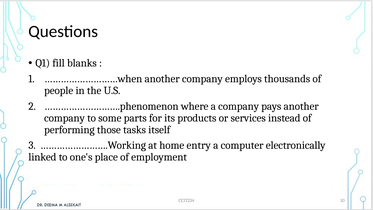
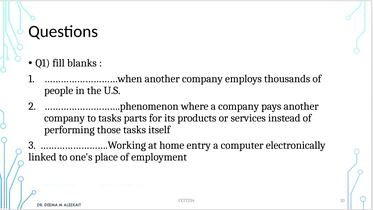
to some: some -> tasks (110, 118)
